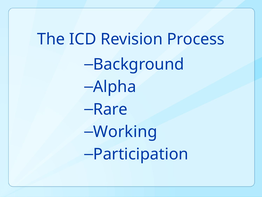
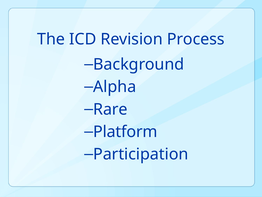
Working: Working -> Platform (125, 131)
